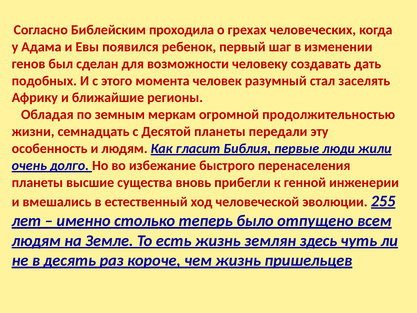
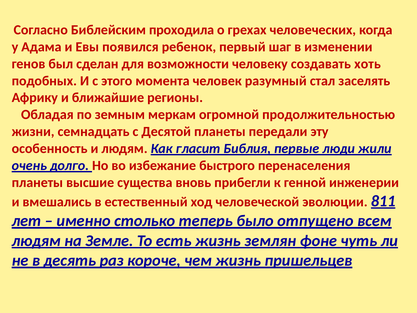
дать: дать -> хоть (368, 64)
255: 255 -> 811 (383, 201)
здесь: здесь -> фоне (318, 240)
